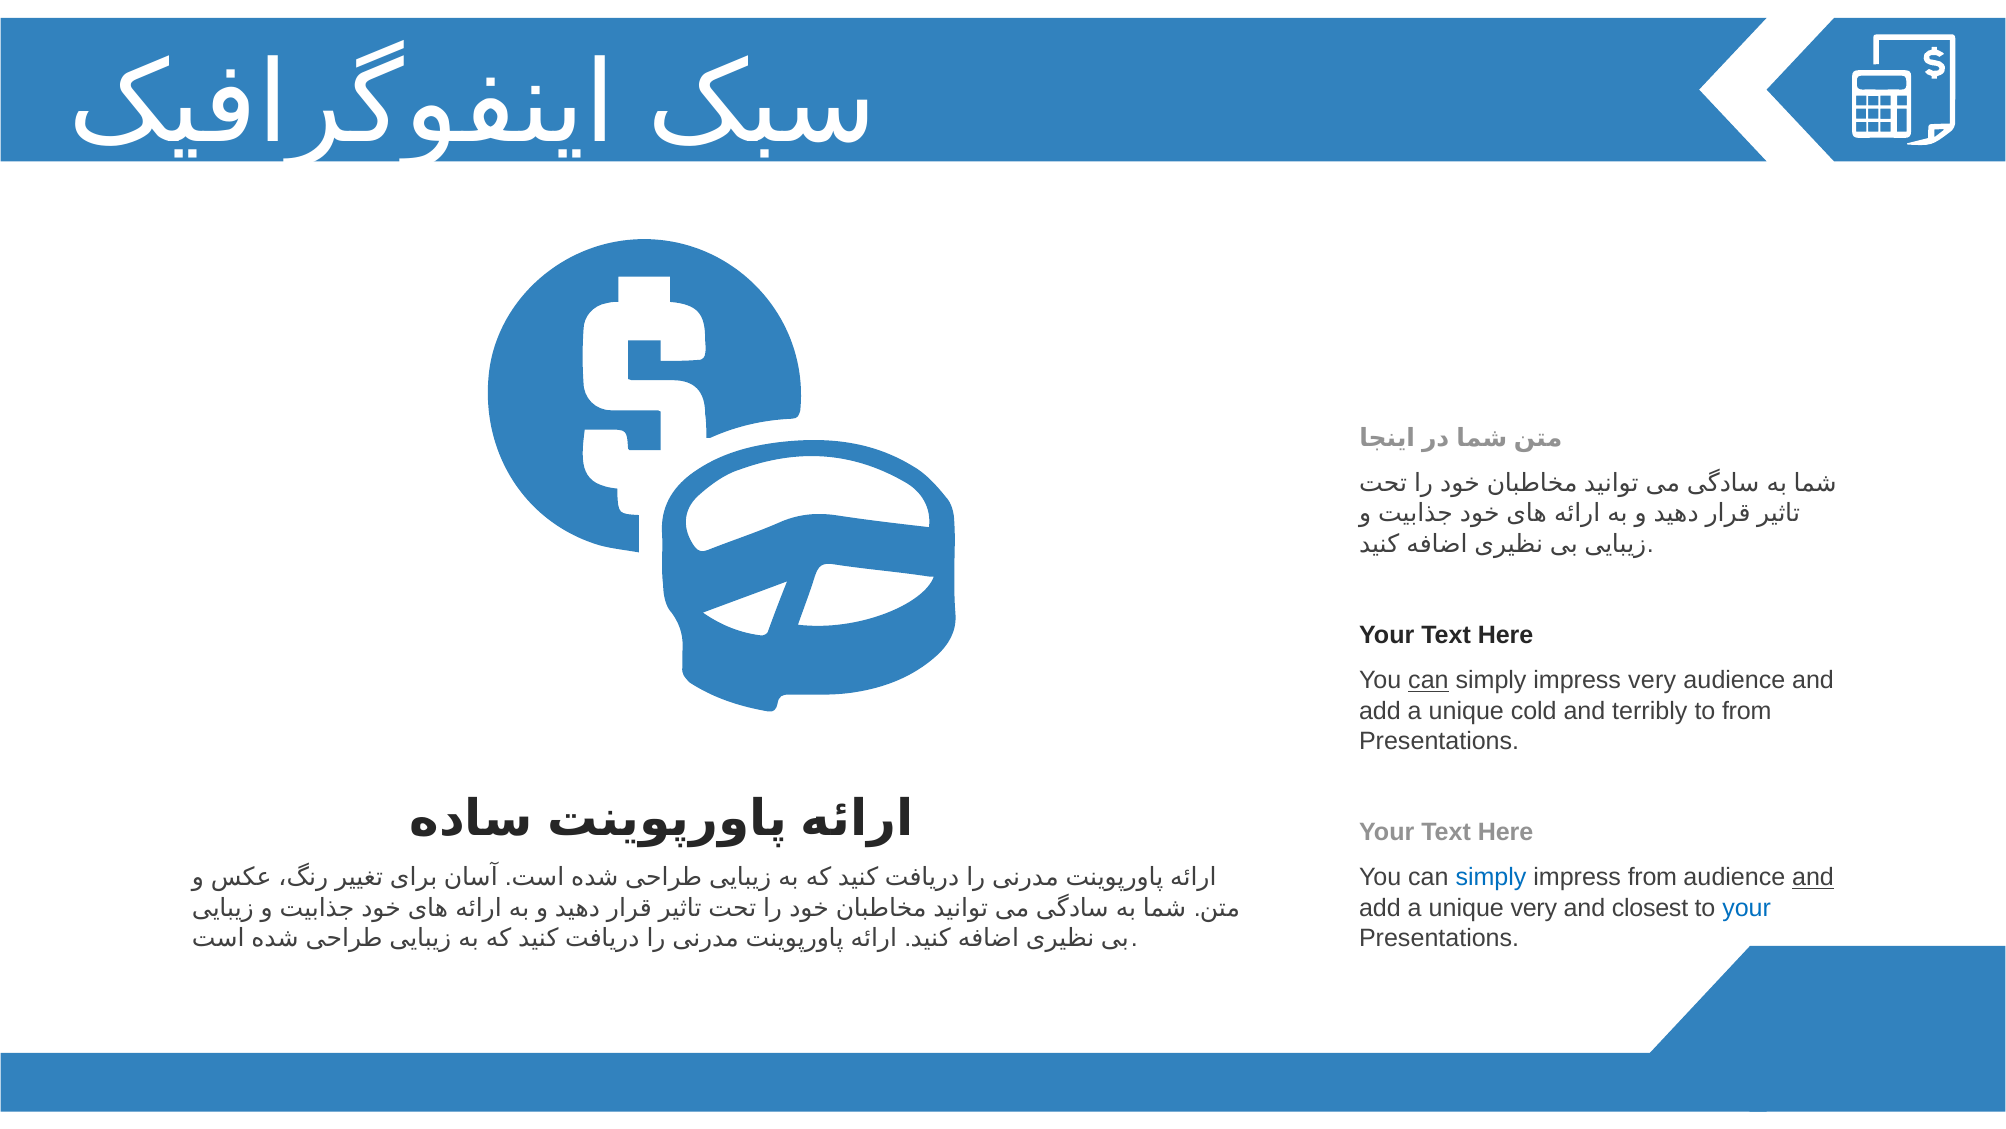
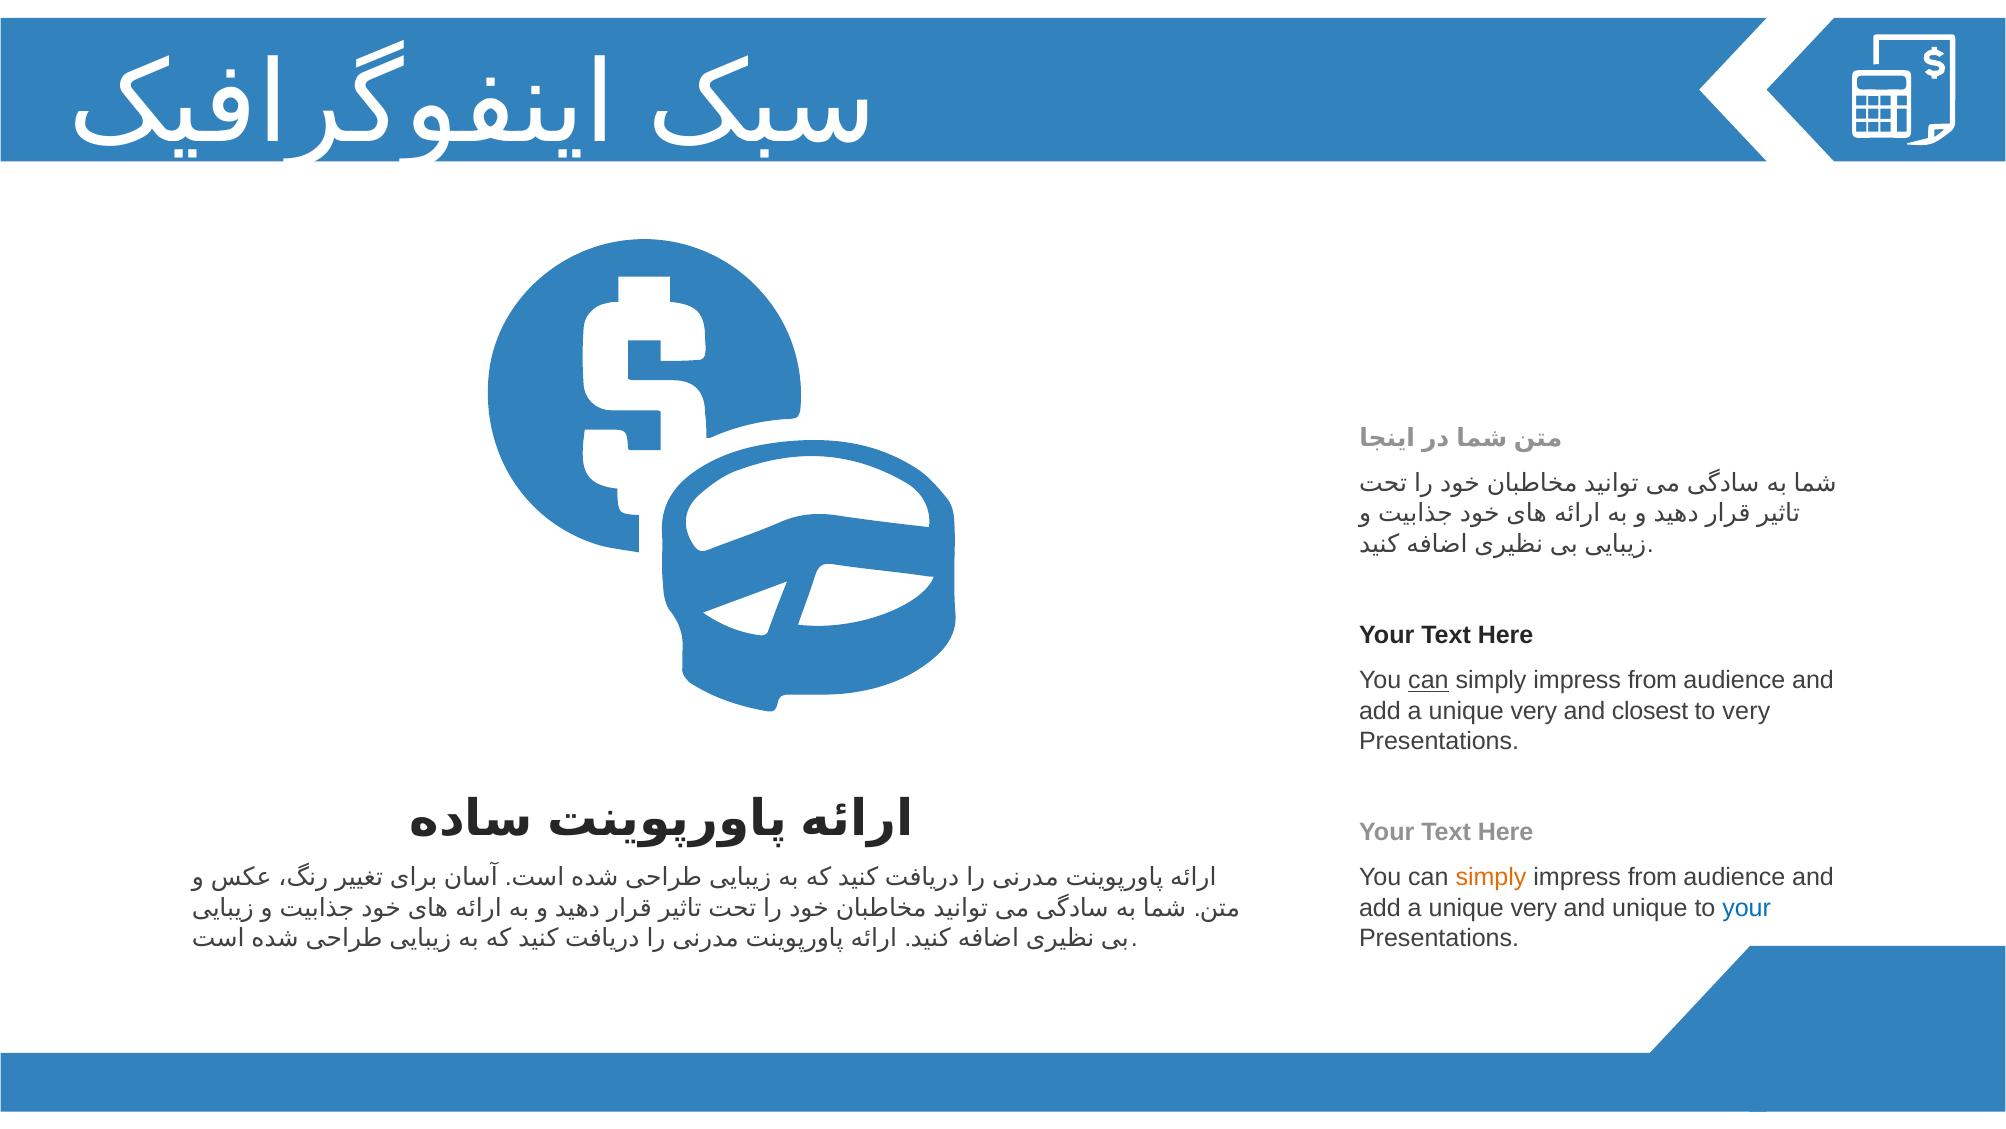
very: very -> from (1652, 680)
cold: cold -> very (1534, 710)
terribly: terribly -> closest (1650, 710)
to from: from -> very (1746, 710)
simply colour: blue -> orange (1491, 877)
and underline: present -> none (1813, 877)
and closest: closest -> unique (1650, 907)
